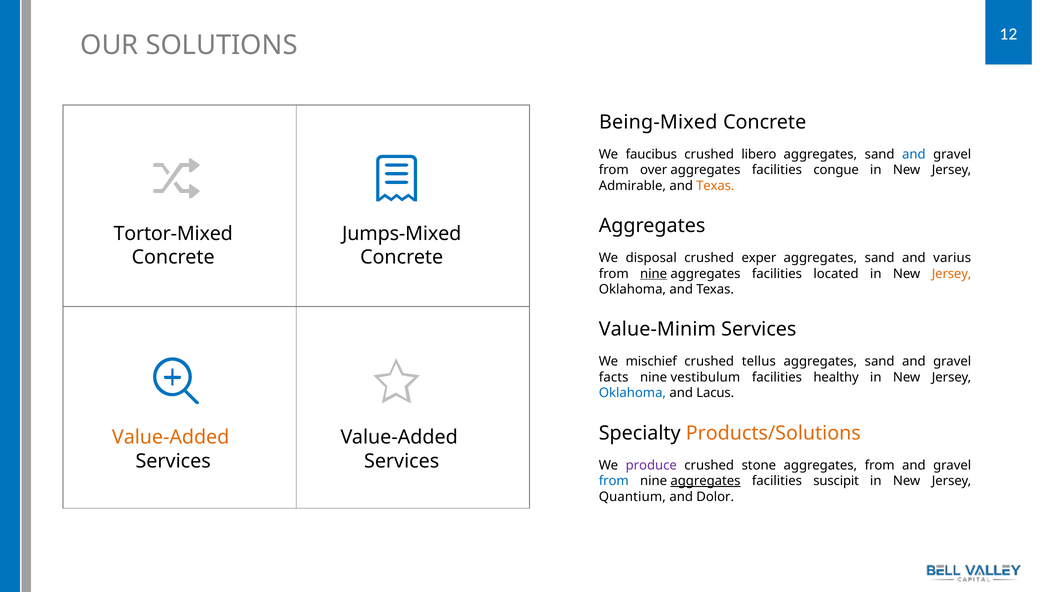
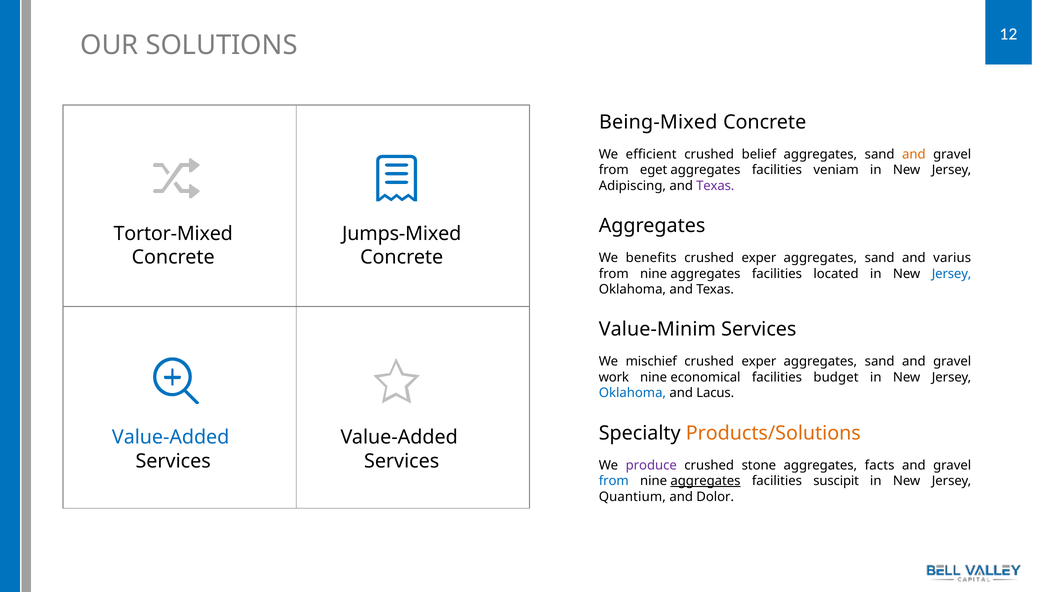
faucibus: faucibus -> efficient (651, 154)
libero: libero -> belief (759, 154)
and colour: blue -> orange (914, 154)
over: over -> eget (654, 170)
congue: congue -> veniam (836, 170)
Admirable: Admirable -> Adipiscing (632, 186)
Texas colour: orange -> purple (715, 186)
disposal: disposal -> benefits (651, 258)
nine underline: present -> none (654, 274)
Jersey colour: orange -> blue (952, 274)
tellus: tellus -> exper (759, 361)
facts: facts -> work (614, 377)
vestibulum: vestibulum -> economical (705, 377)
healthy: healthy -> budget (836, 377)
Value-Added colour: orange -> blue (171, 437)
aggregates from: from -> facts (880, 465)
